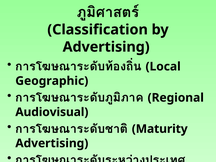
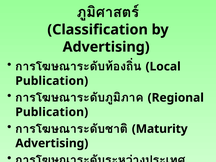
Geographic: Geographic -> Publication (52, 81)
Audiovisual: Audiovisual -> Publication (52, 112)
